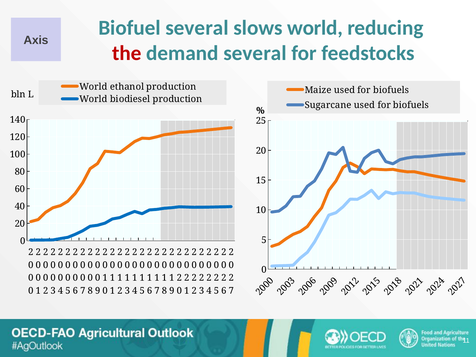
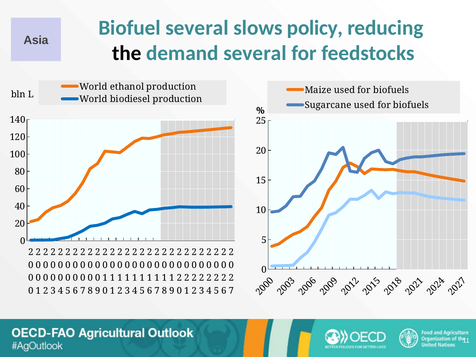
slows world: world -> policy (315, 28)
Axis: Axis -> Asia (36, 40)
the colour: red -> black (127, 53)
